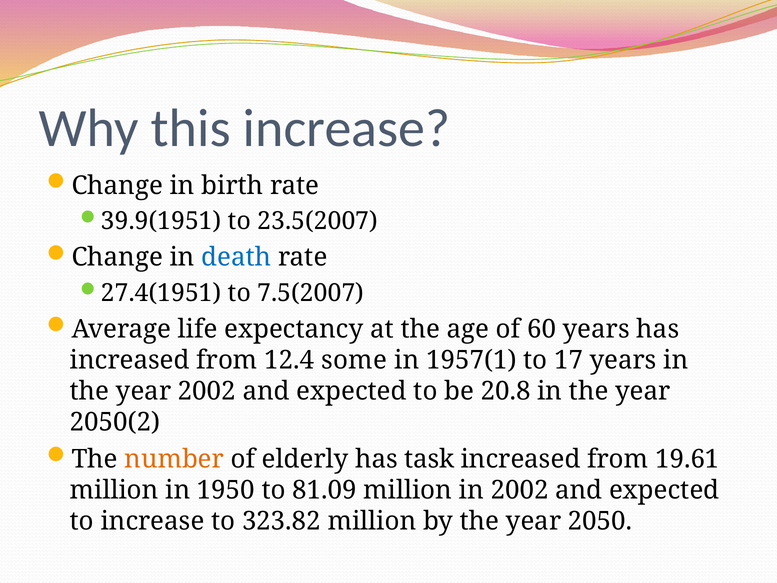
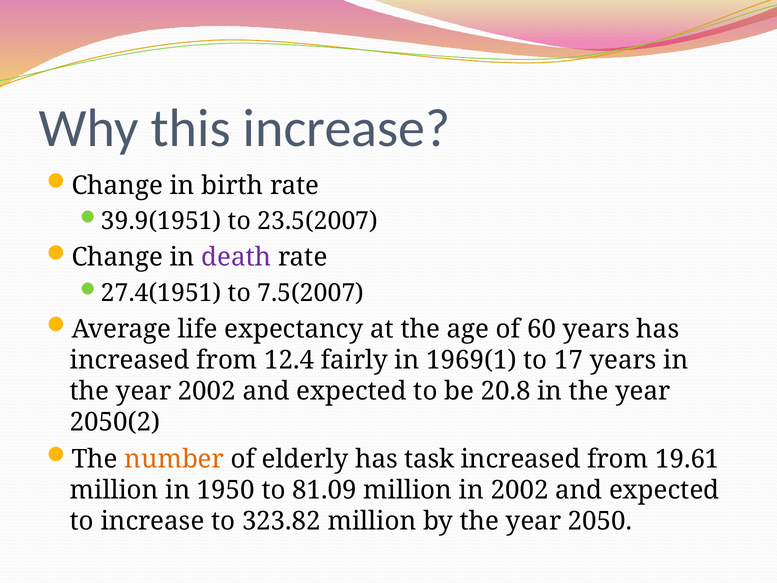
death colour: blue -> purple (236, 257)
some: some -> fairly (354, 360)
1957(1: 1957(1 -> 1969(1 (471, 360)
